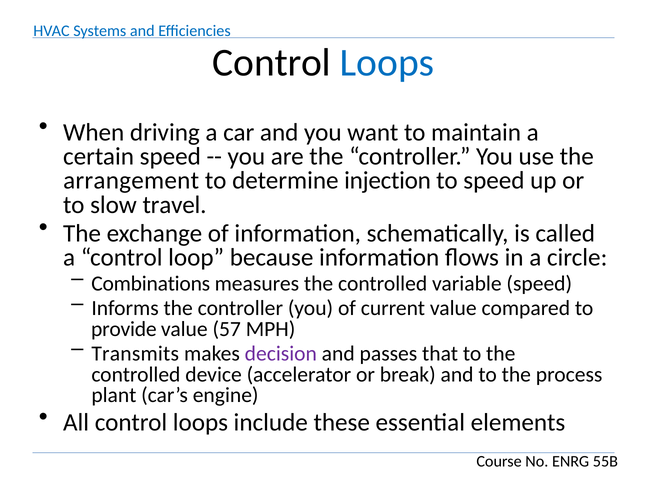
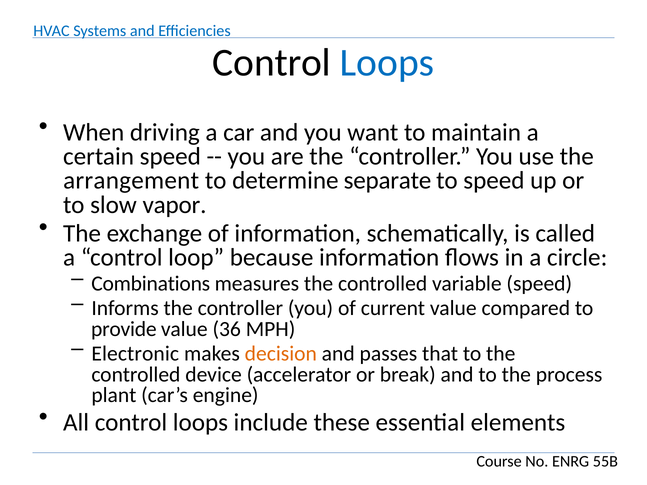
injection: injection -> separate (388, 181)
travel: travel -> vapor (175, 205)
57: 57 -> 36 (227, 329)
Transmits: Transmits -> Electronic (135, 354)
decision colour: purple -> orange (281, 354)
